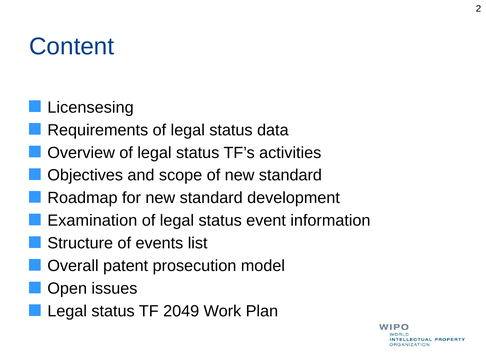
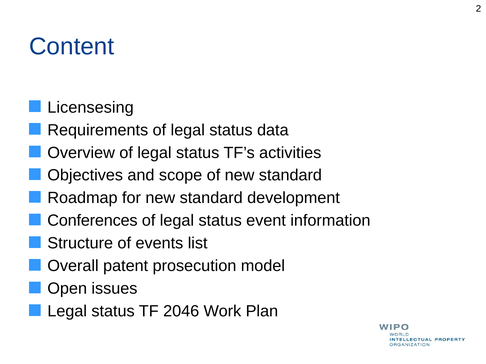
Examination: Examination -> Conferences (92, 221)
2049: 2049 -> 2046 (181, 312)
